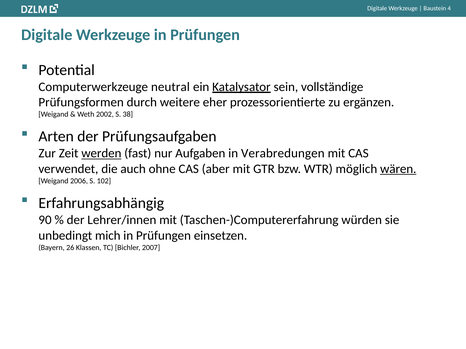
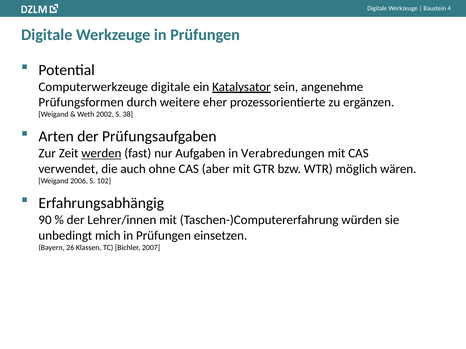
Computerwerkzeuge neutral: neutral -> digitale (170, 87)
vollständige: vollständige -> angenehme (332, 87)
wären underline: present -> none (398, 169)
